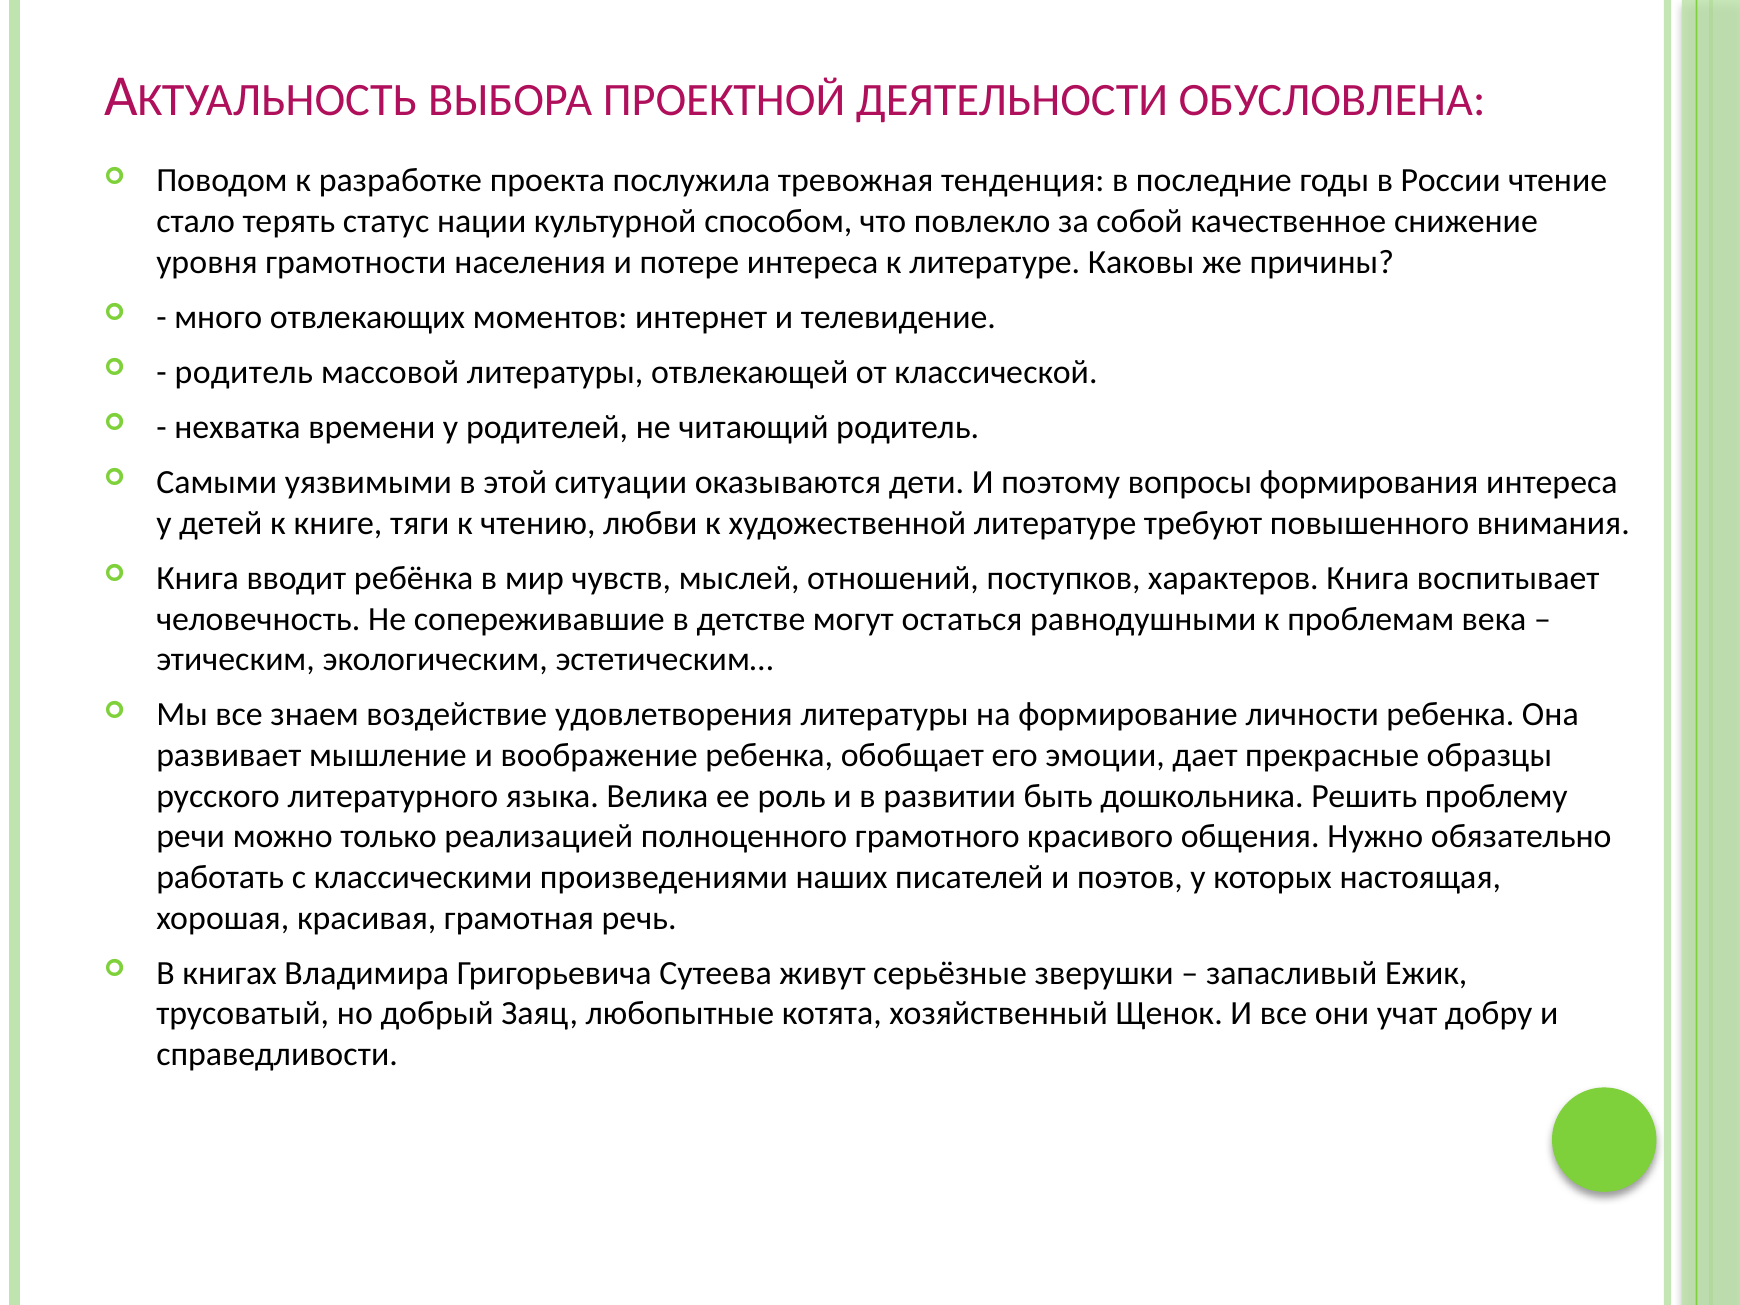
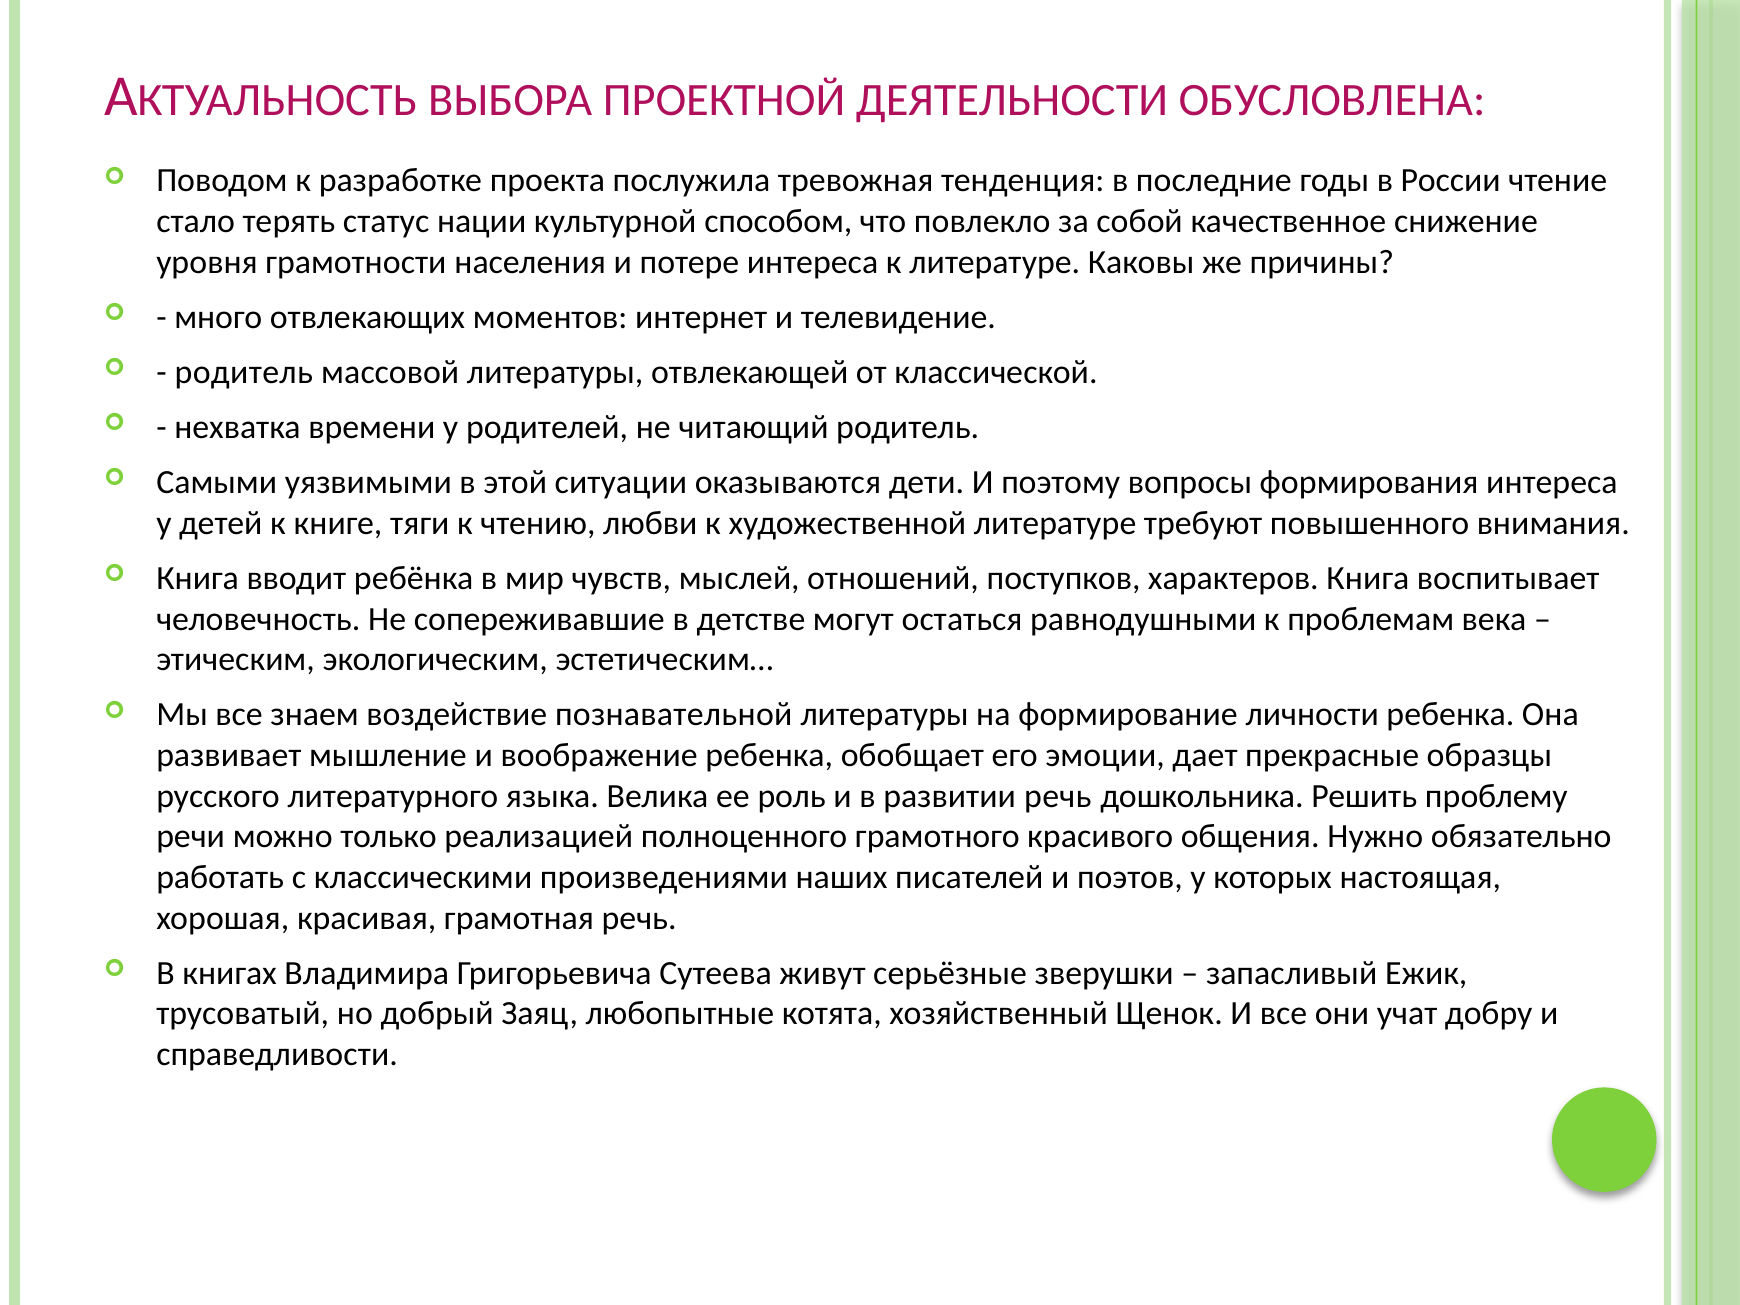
удовлетворения: удовлетворения -> познавательной (674, 715)
развитии быть: быть -> речь (1058, 796)
